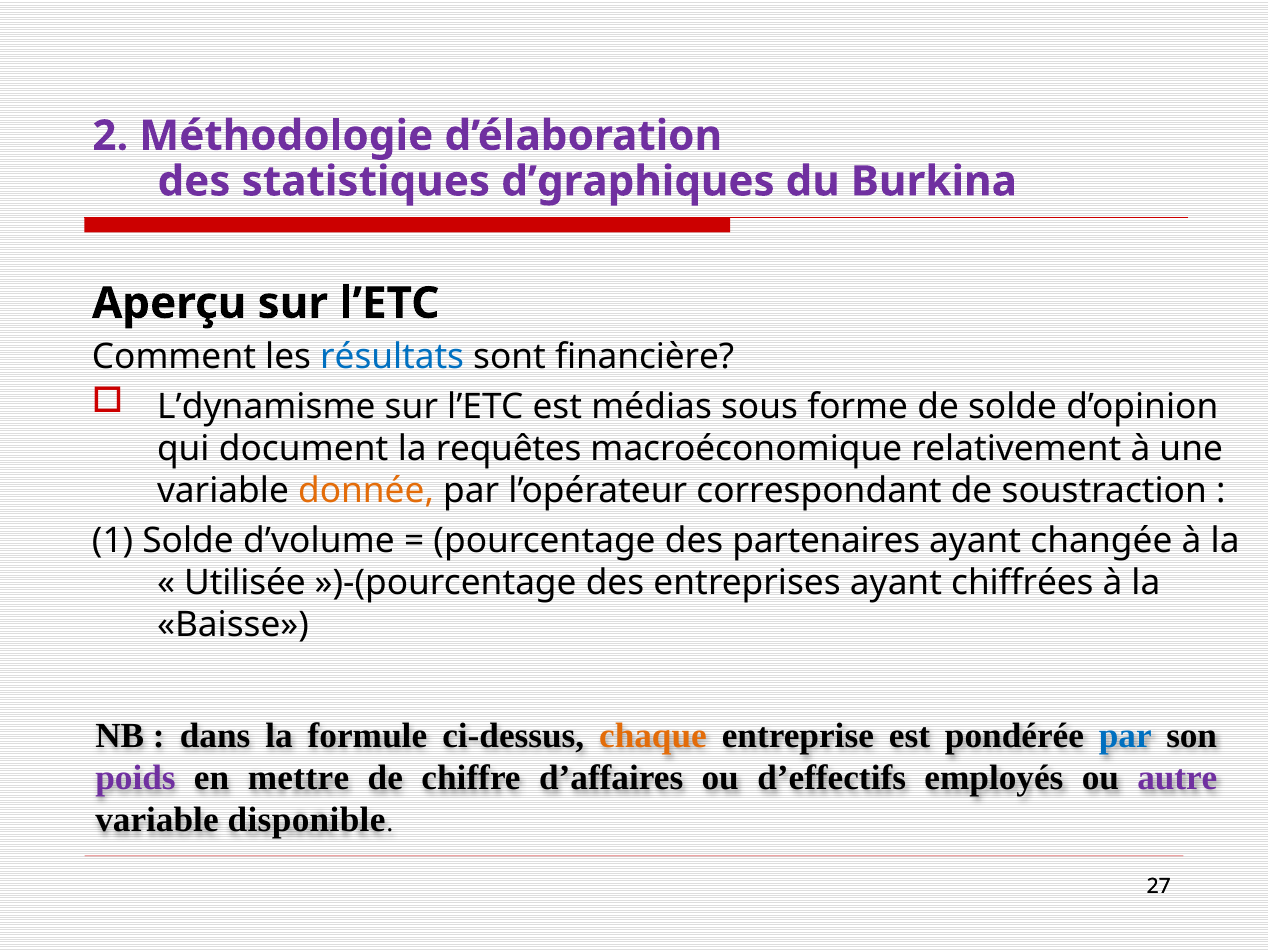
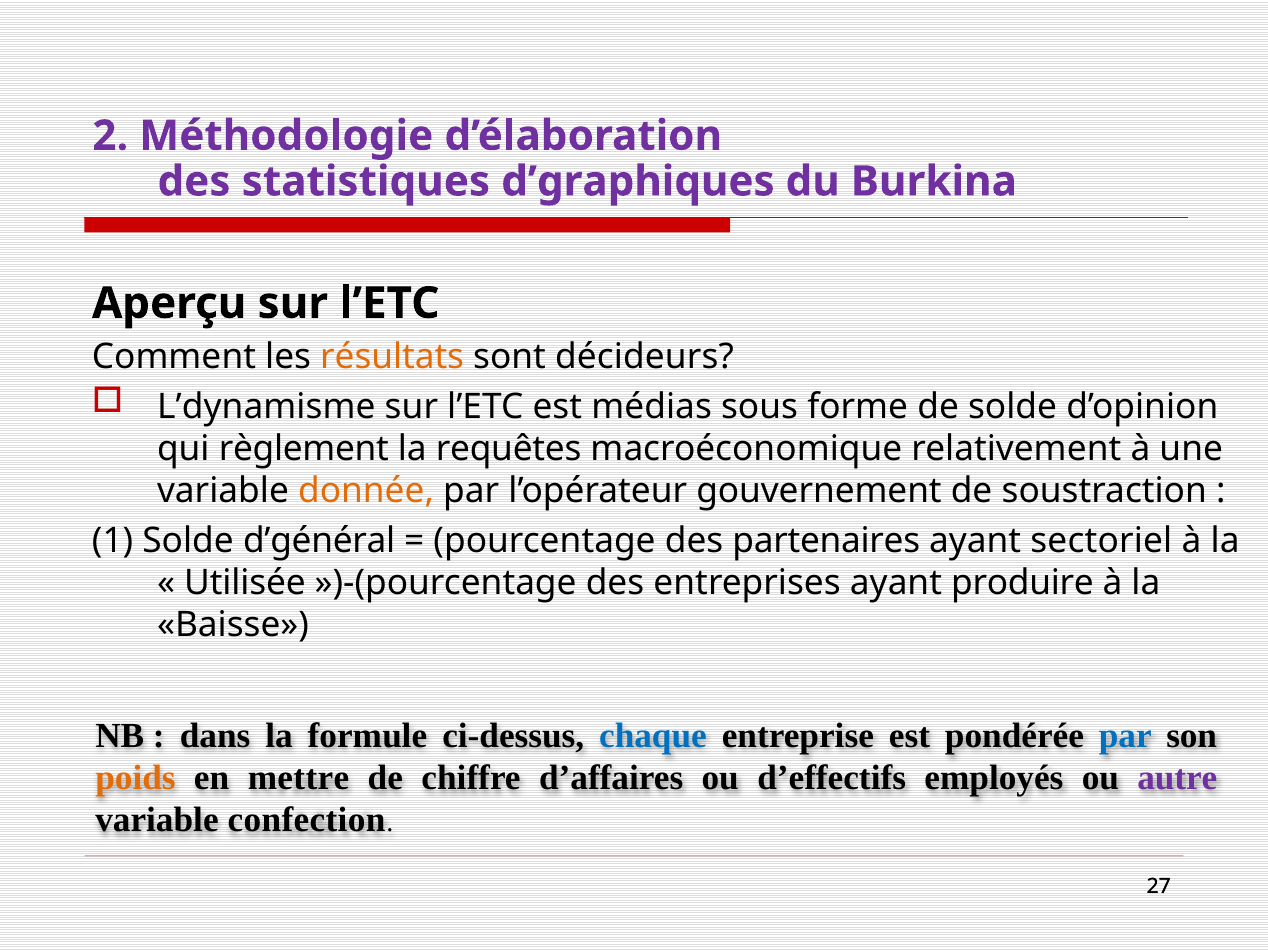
résultats colour: blue -> orange (392, 357)
financière: financière -> décideurs (644, 357)
document: document -> règlement (304, 449)
correspondant: correspondant -> gouvernement (819, 491)
d’volume: d’volume -> d’général (319, 540)
changée: changée -> sectoriel (1101, 540)
chiffrées: chiffrées -> produire (1022, 583)
chaque colour: orange -> blue (653, 736)
poids colour: purple -> orange (135, 778)
disponible: disponible -> confection (307, 820)
